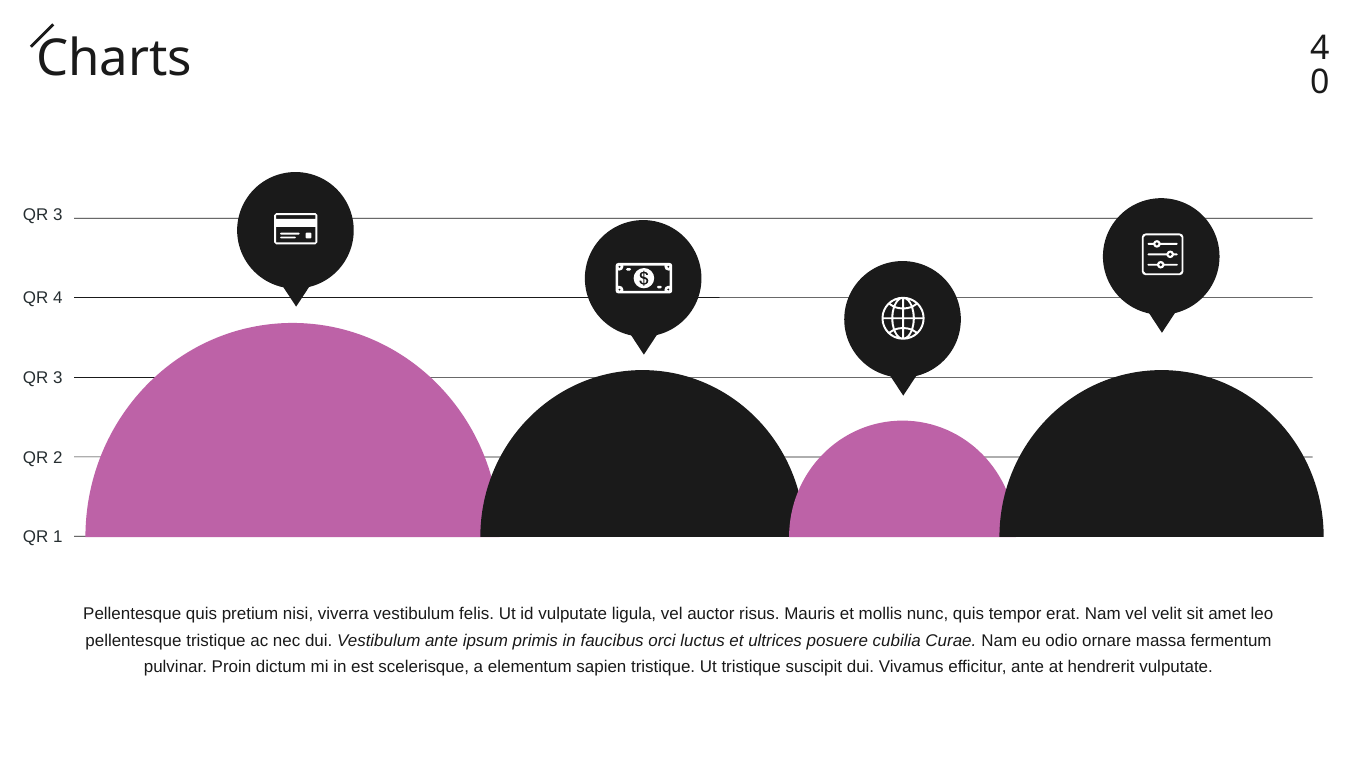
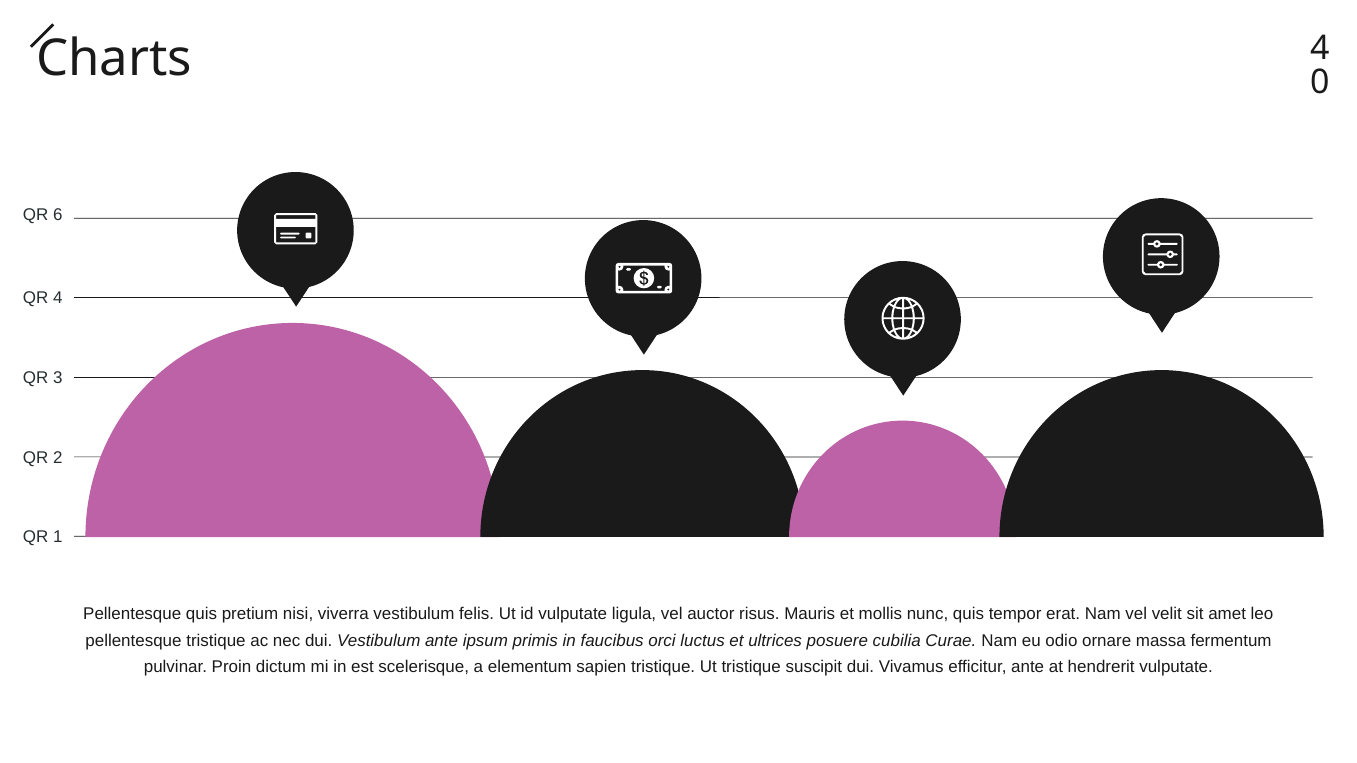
3: 3 -> 6 (58, 215)
